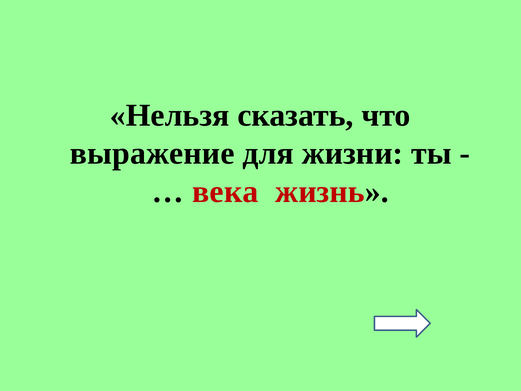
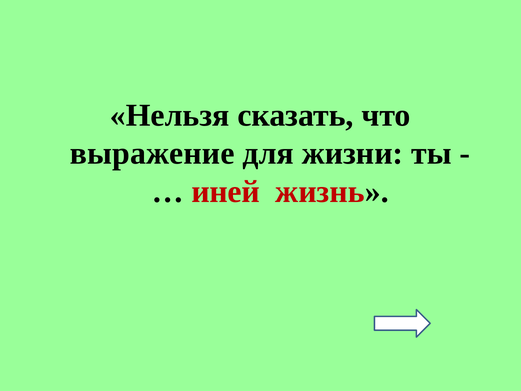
века: века -> иней (226, 191)
